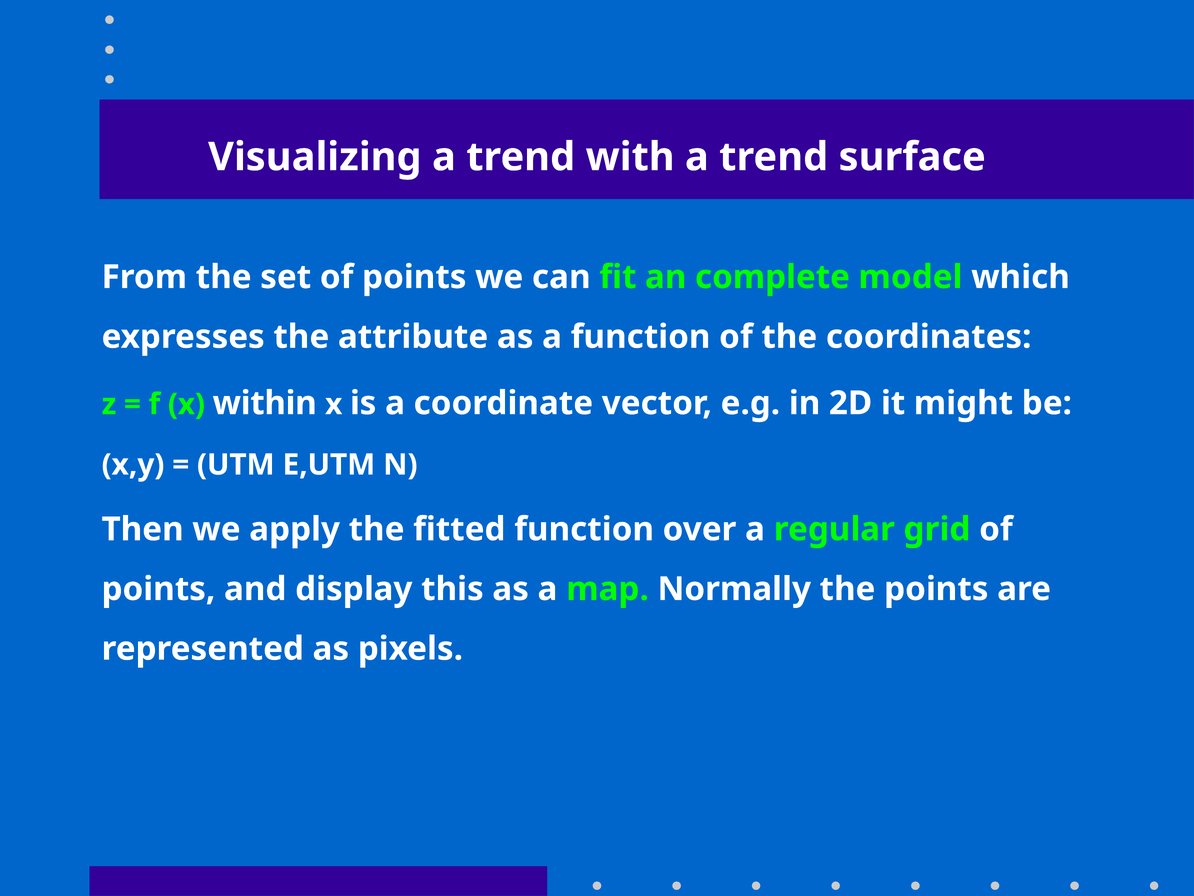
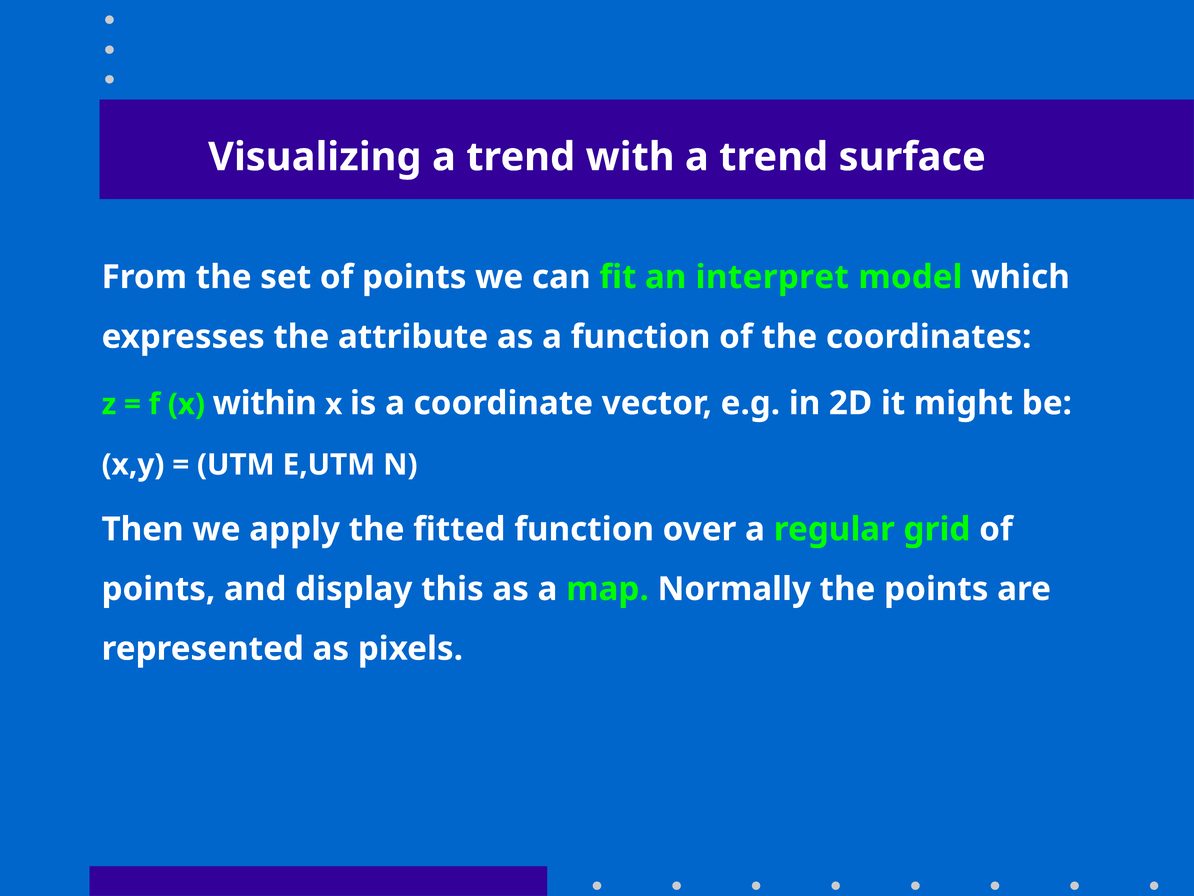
complete: complete -> interpret (772, 277)
